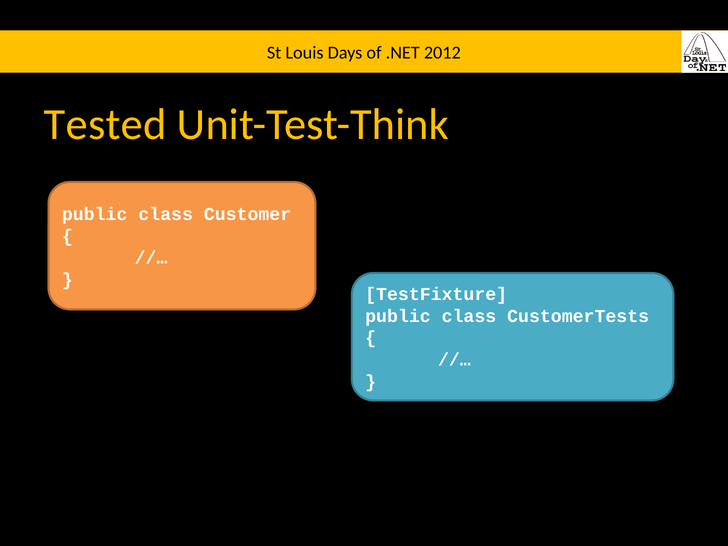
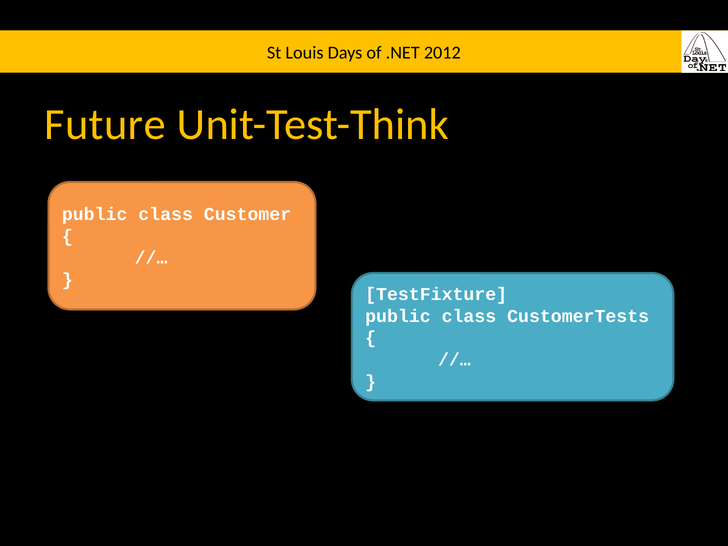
Tested: Tested -> Future (105, 124)
